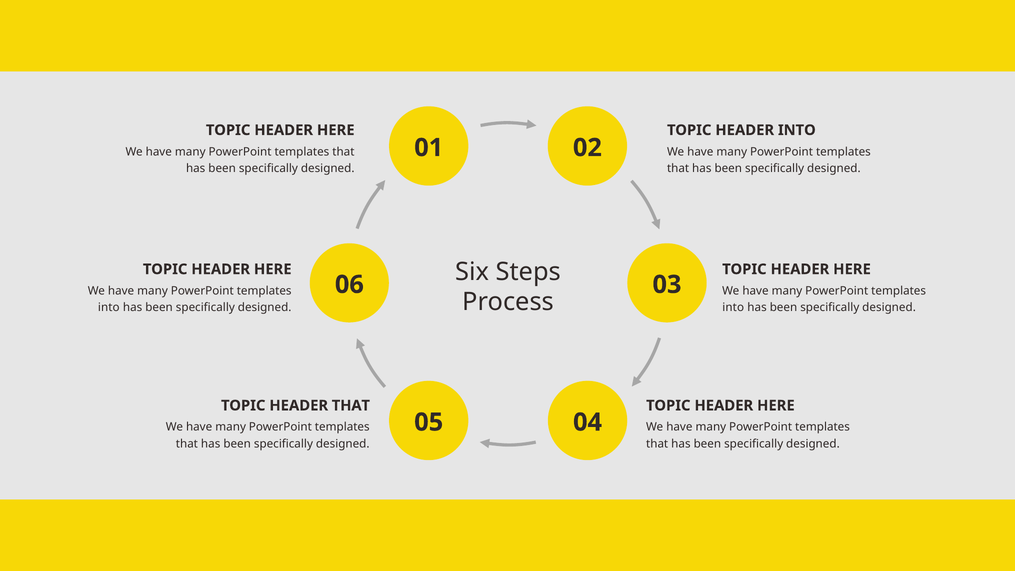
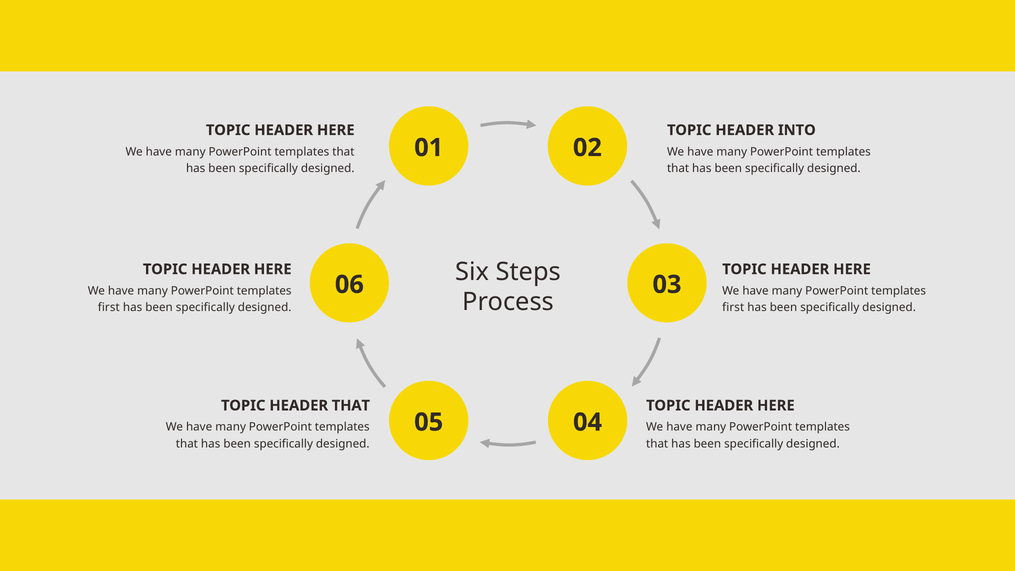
into: into -> first (109, 308)
into: into -> first (733, 308)
